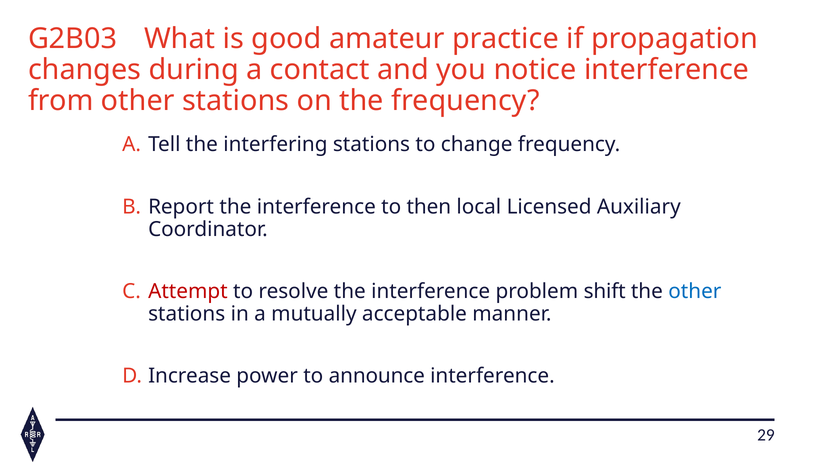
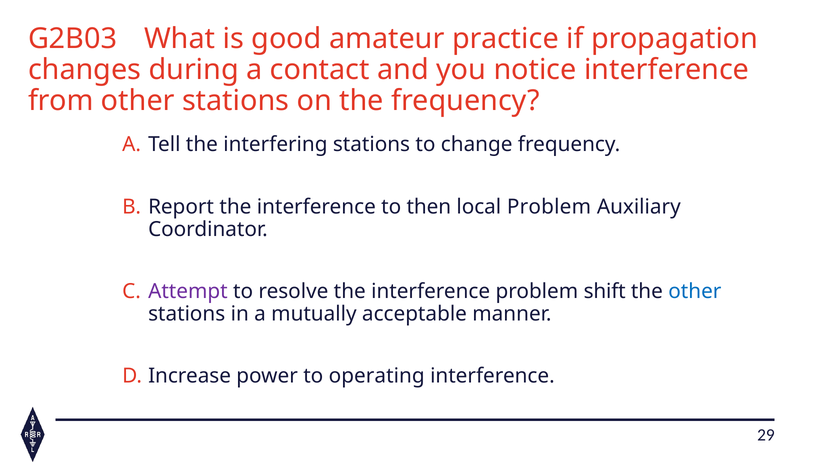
local Licensed: Licensed -> Problem (549, 207)
Attempt colour: red -> purple (188, 291)
announce: announce -> operating (377, 376)
